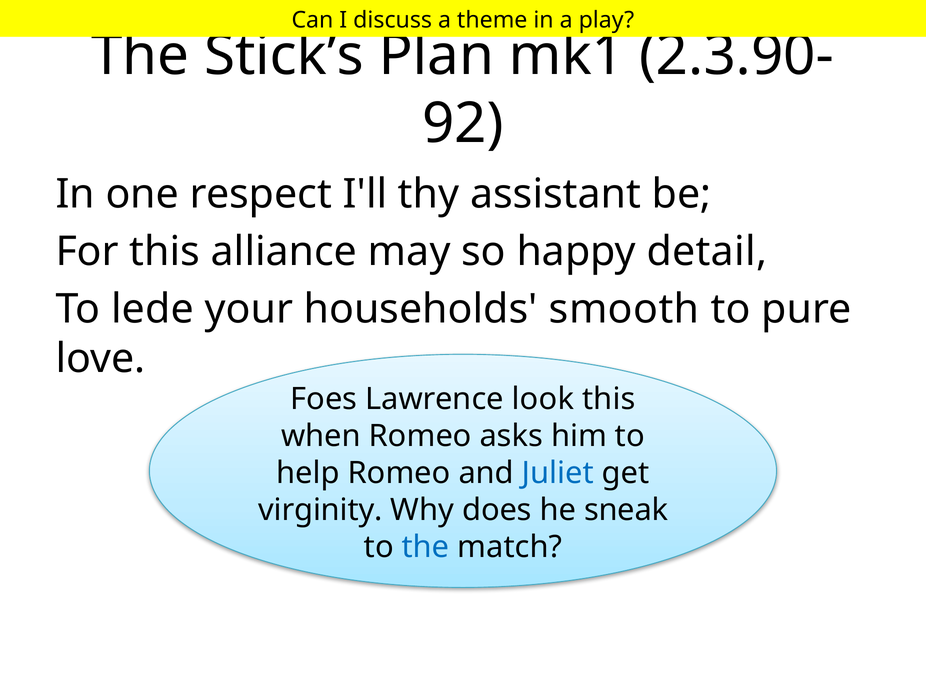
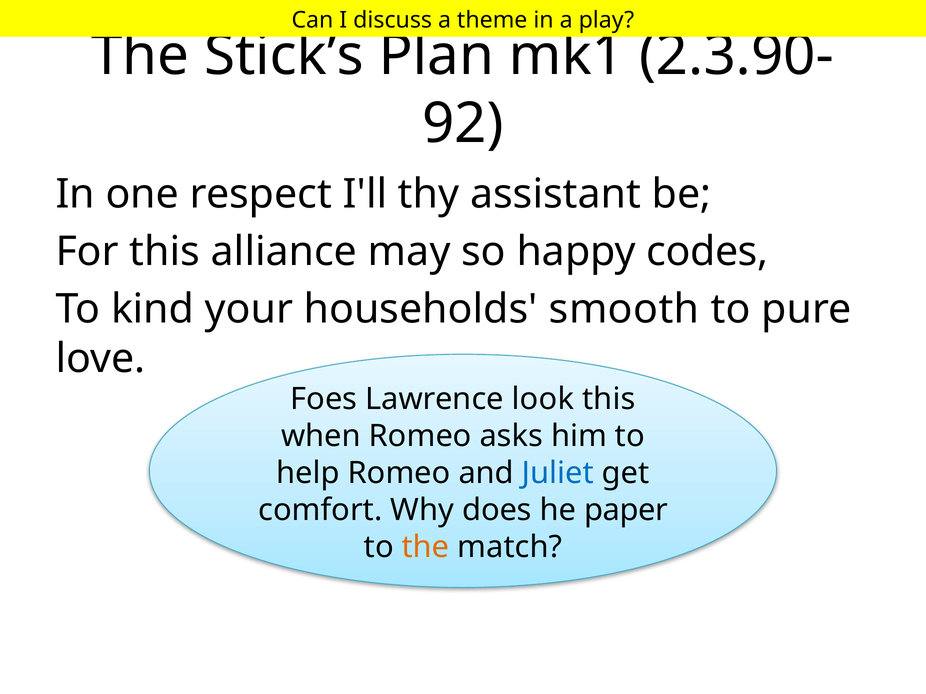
detail: detail -> codes (707, 252)
lede: lede -> kind (153, 310)
virginity: virginity -> comfort (320, 510)
sneak: sneak -> paper (626, 510)
the colour: blue -> orange (426, 547)
